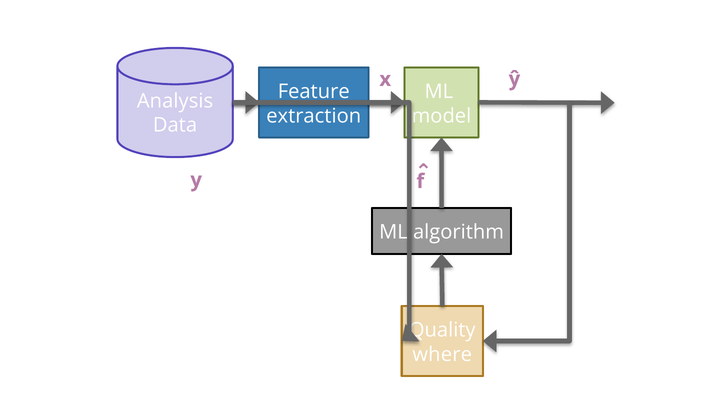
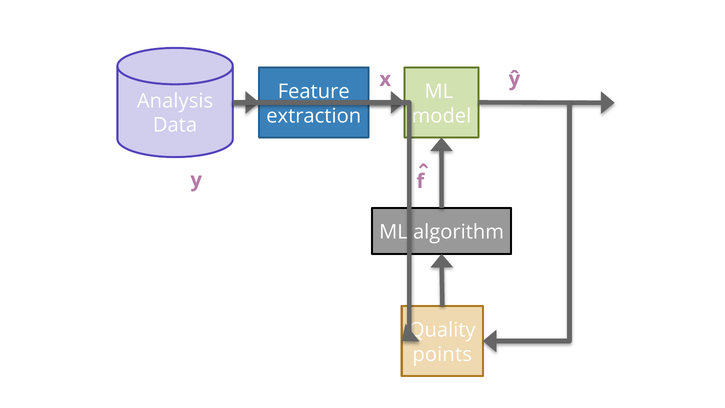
where: where -> points (442, 354)
